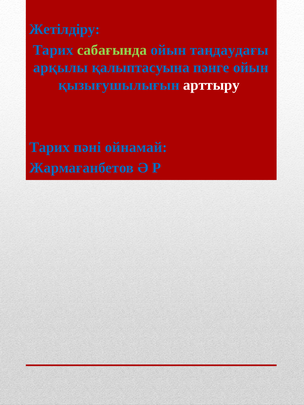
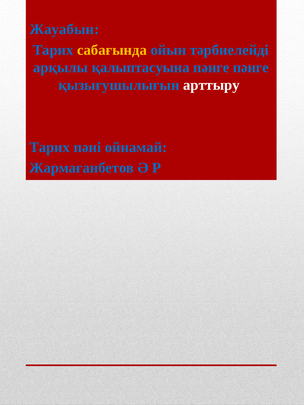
Жетілдіру: Жетілдіру -> Жауабын (64, 29)
сабағында colour: light green -> yellow (112, 50)
таңдаудағы: таңдаудағы -> тәрбиелейді (229, 50)
пәнге ойын: ойын -> пәнге (251, 68)
